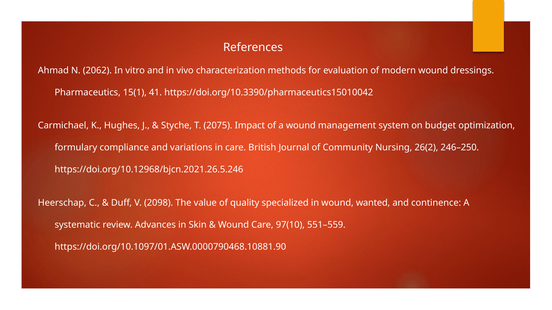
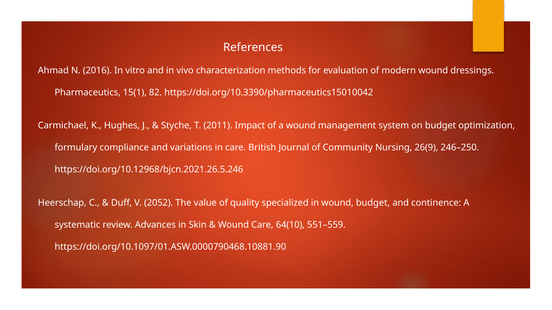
2062: 2062 -> 2016 (97, 71)
41: 41 -> 82 (155, 93)
2075: 2075 -> 2011 (218, 126)
26(2: 26(2 -> 26(9 (426, 148)
2098: 2098 -> 2052 (159, 203)
wound wanted: wanted -> budget (373, 203)
97(10: 97(10 -> 64(10 (290, 225)
